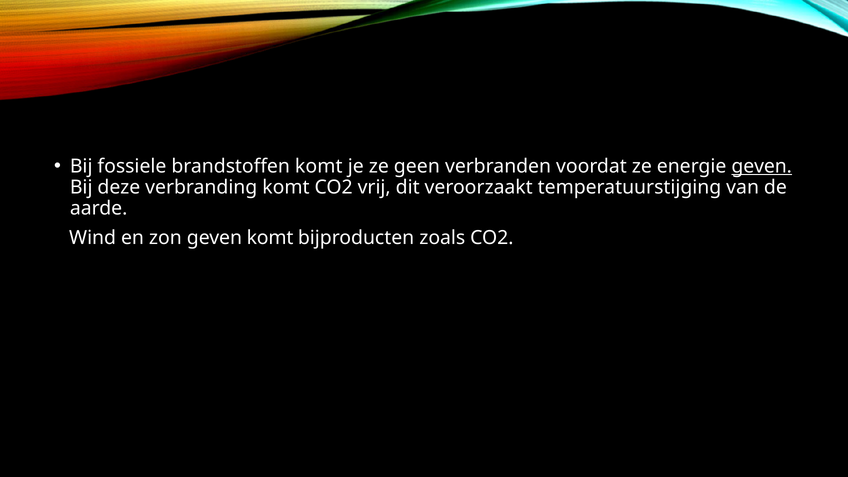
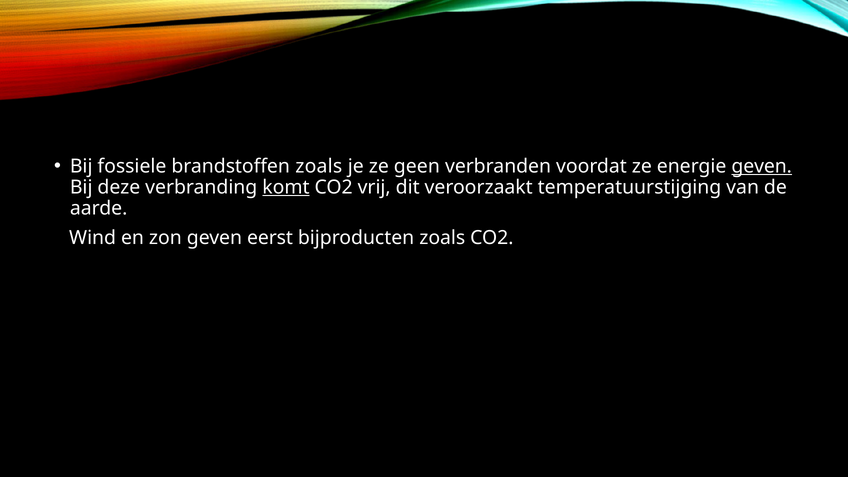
brandstoffen komt: komt -> zoals (319, 166)
komt underline: none -> present (286, 187)
geven komt: komt -> eerst (270, 238)
